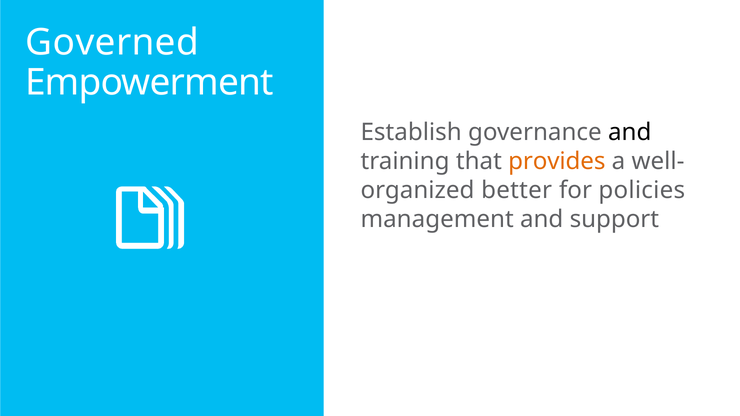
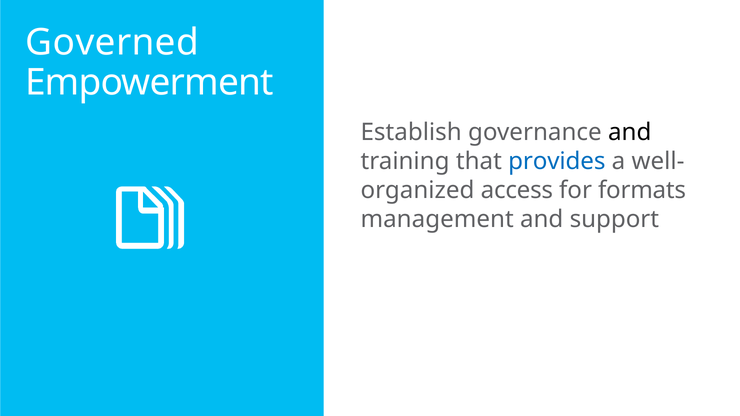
provides colour: orange -> blue (557, 162)
better: better -> access (517, 191)
policies: policies -> formats (642, 191)
